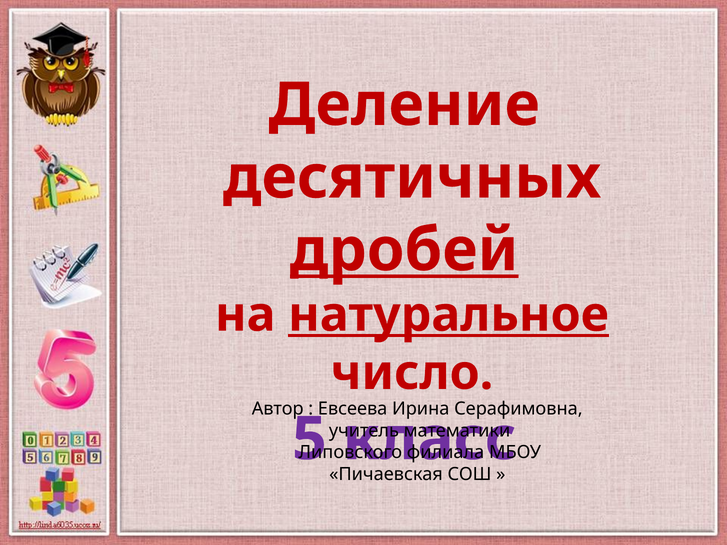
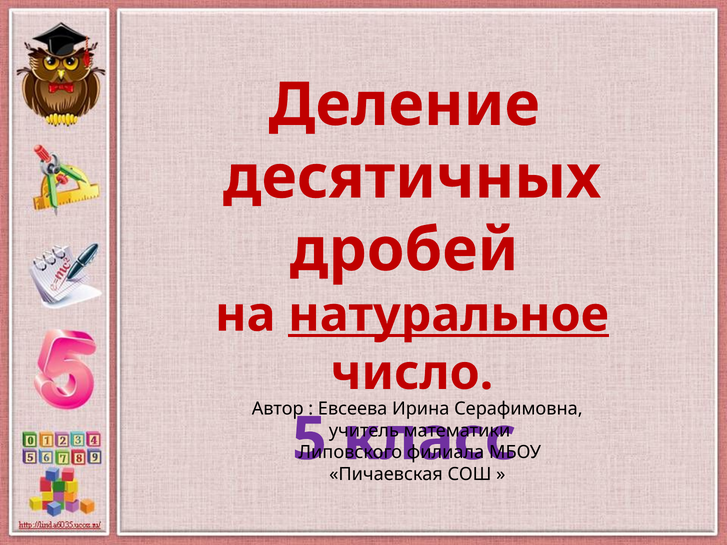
дробей underline: present -> none (404, 250)
